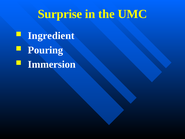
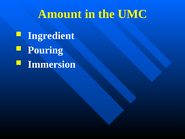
Surprise: Surprise -> Amount (60, 14)
